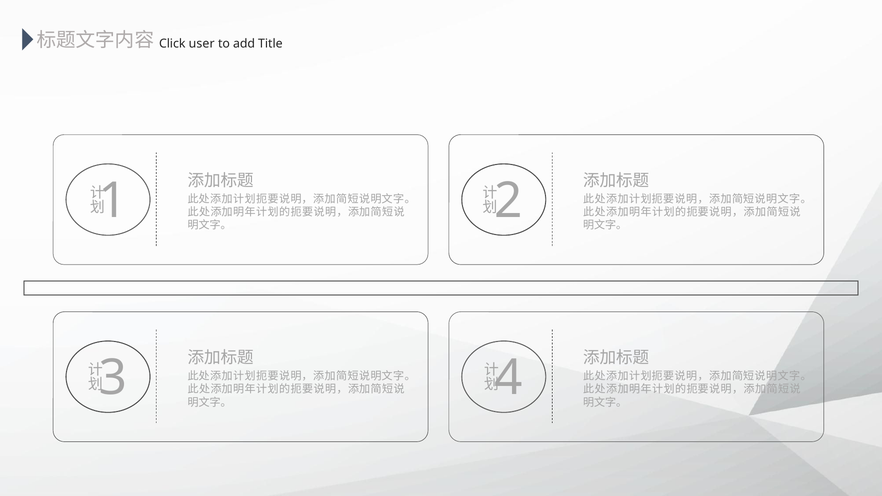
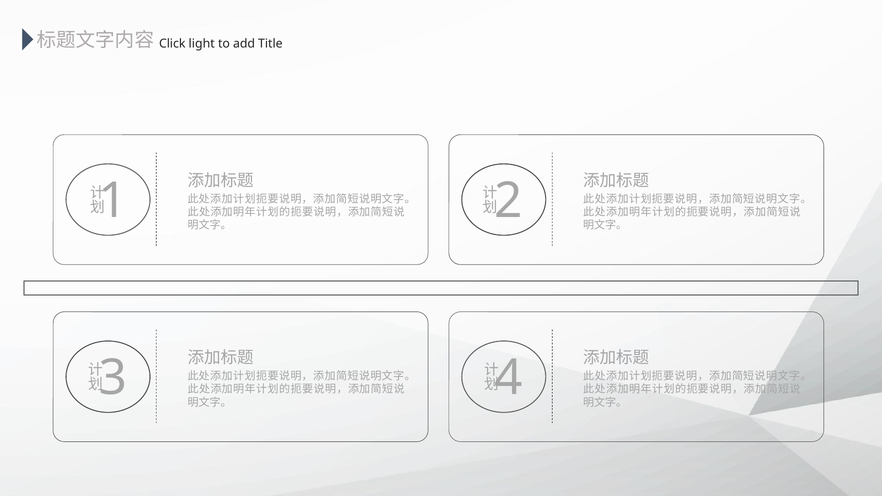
user: user -> light (202, 43)
